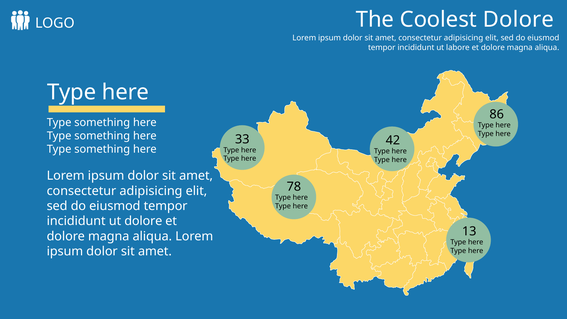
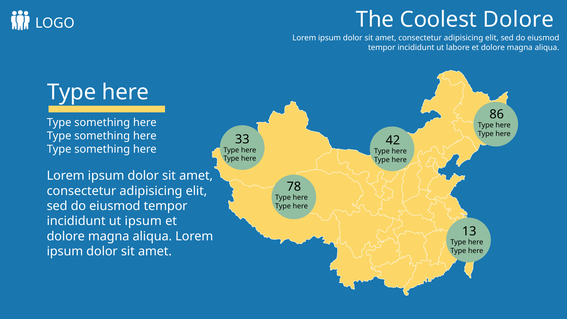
ut dolore: dolore -> ipsum (143, 221)
